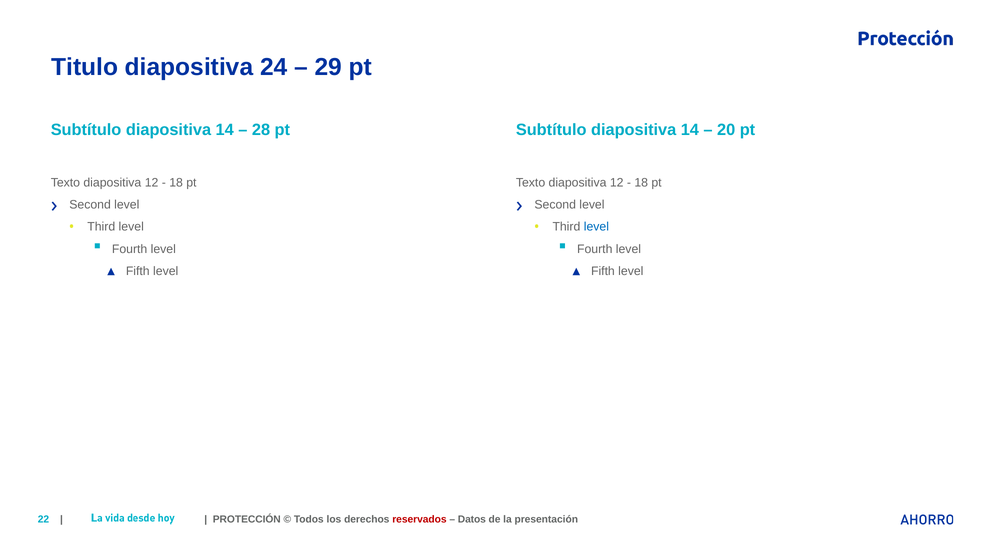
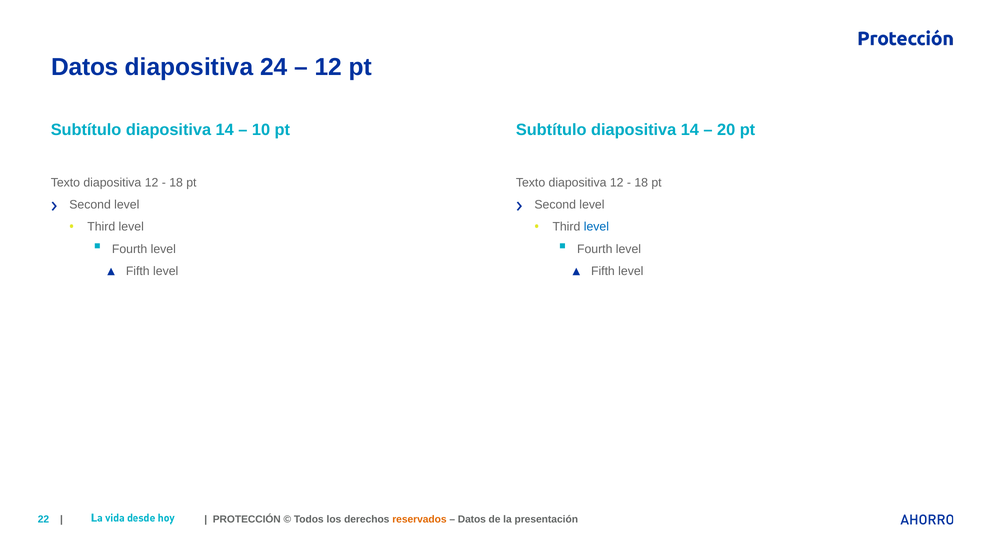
Titulo: Titulo -> Datos (85, 67)
29: 29 -> 12 (328, 67)
28: 28 -> 10 (261, 130)
reservados colour: red -> orange (419, 520)
